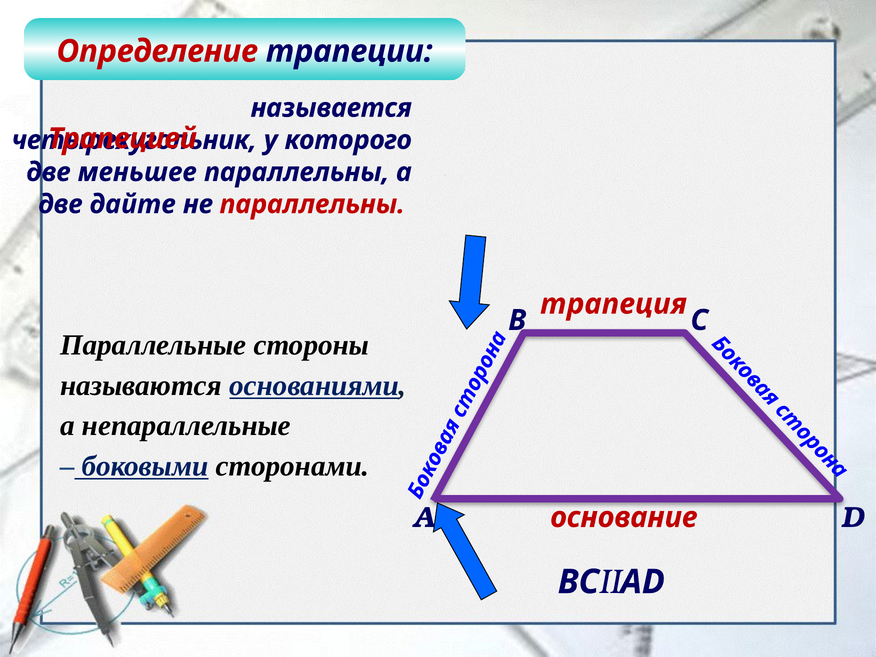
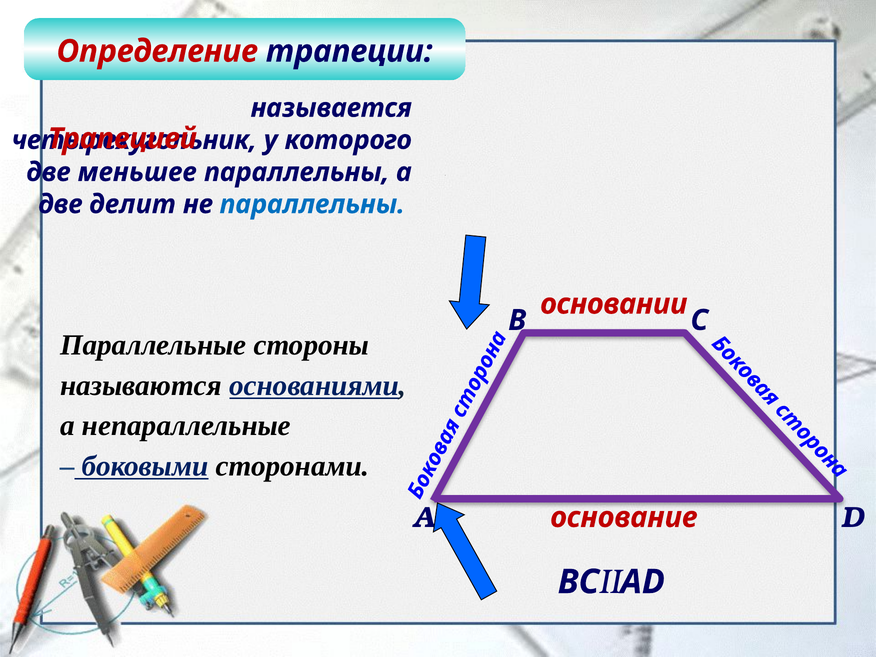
дайте: дайте -> делит (133, 204)
параллельны colour: red -> blue (312, 204)
трапеция: трапеция -> основании (614, 304)
